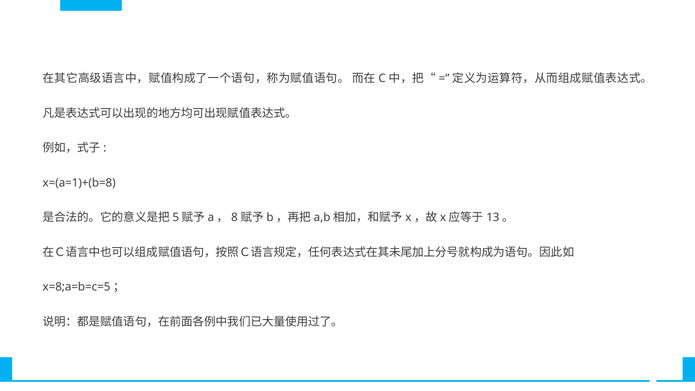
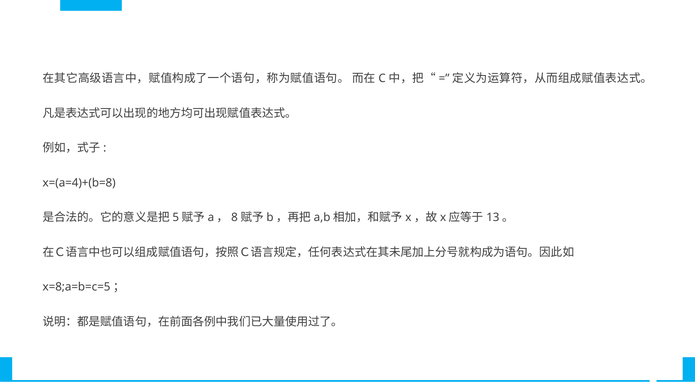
x=(a=1)+(b=8: x=(a=1)+(b=8 -> x=(a=4)+(b=8 (79, 183)
